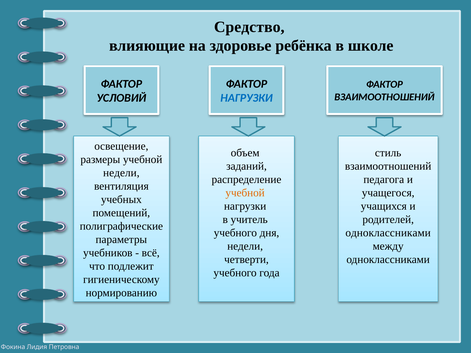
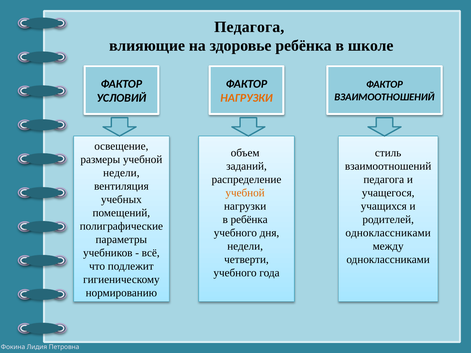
Средство: Средство -> Педагога (249, 27)
НАГРУЗКИ colour: blue -> orange (247, 98)
в учитель: учитель -> ребёнка (249, 220)
